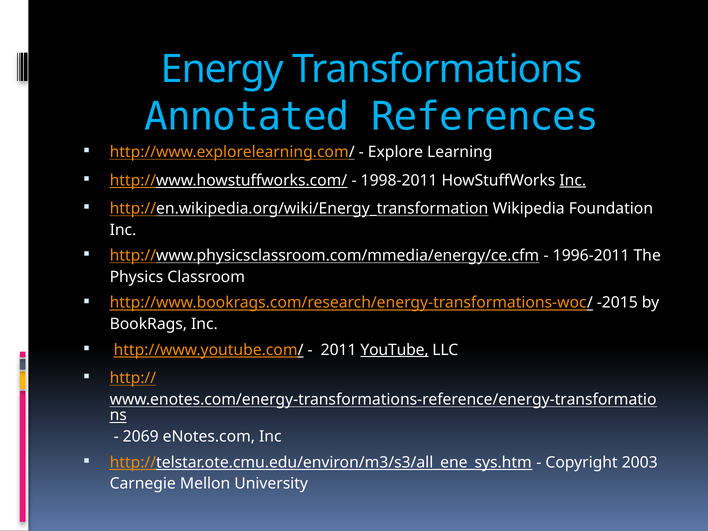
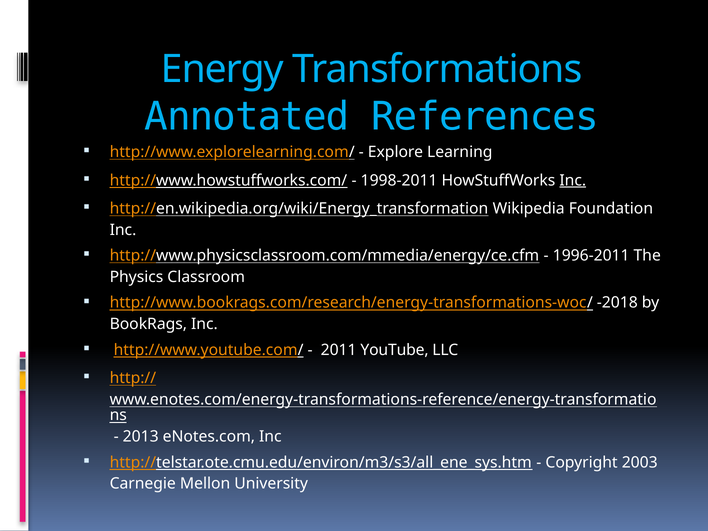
-2015: -2015 -> -2018 (617, 303)
YouTube underline: present -> none (395, 350)
2069: 2069 -> 2013 (141, 437)
